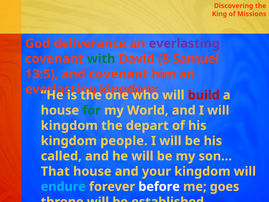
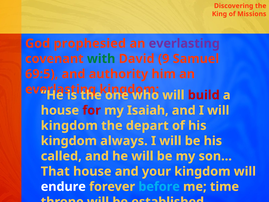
deliverance: deliverance -> prophesied (90, 43)
8: 8 -> 9 (164, 59)
13:5: 13:5 -> 69:5 (42, 74)
and covenant: covenant -> authority (118, 74)
for colour: green -> red (92, 110)
World: World -> Isaiah (148, 110)
people: people -> always (124, 141)
endure colour: light blue -> white (63, 186)
before colour: white -> light blue (159, 186)
goes: goes -> time (224, 186)
